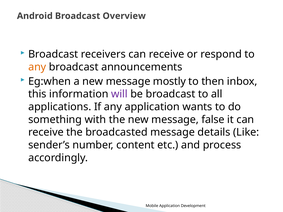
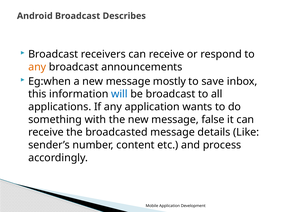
Overview: Overview -> Describes (124, 16)
then: then -> save (213, 81)
will colour: purple -> blue (119, 94)
